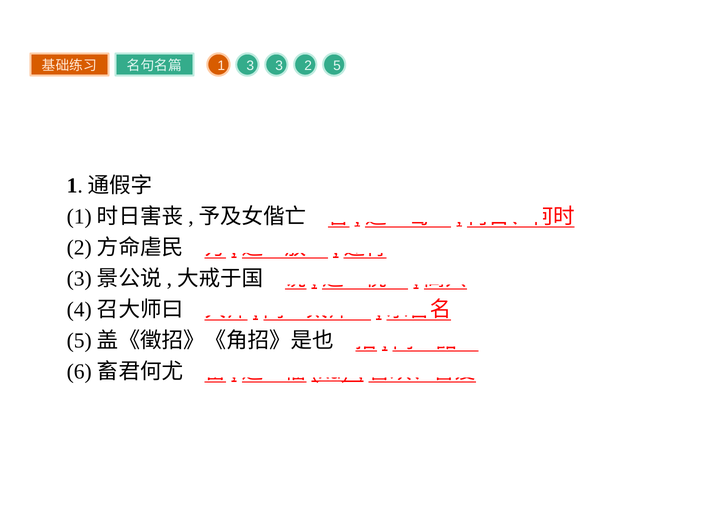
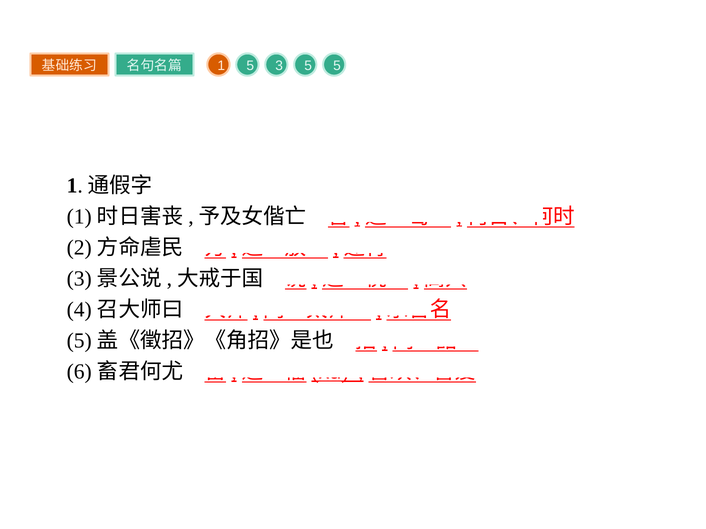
1 3: 3 -> 5 (250, 66)
3 2: 2 -> 5 (308, 66)
